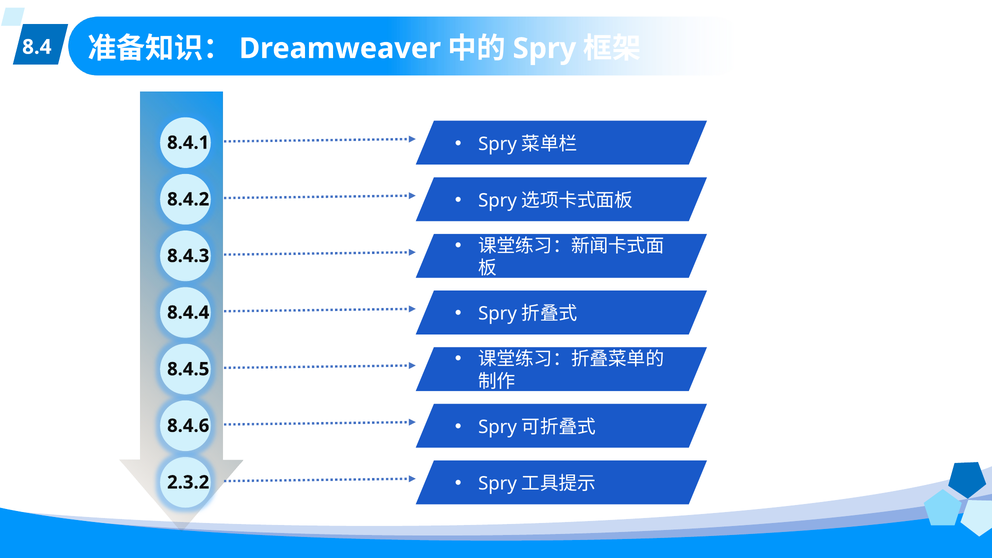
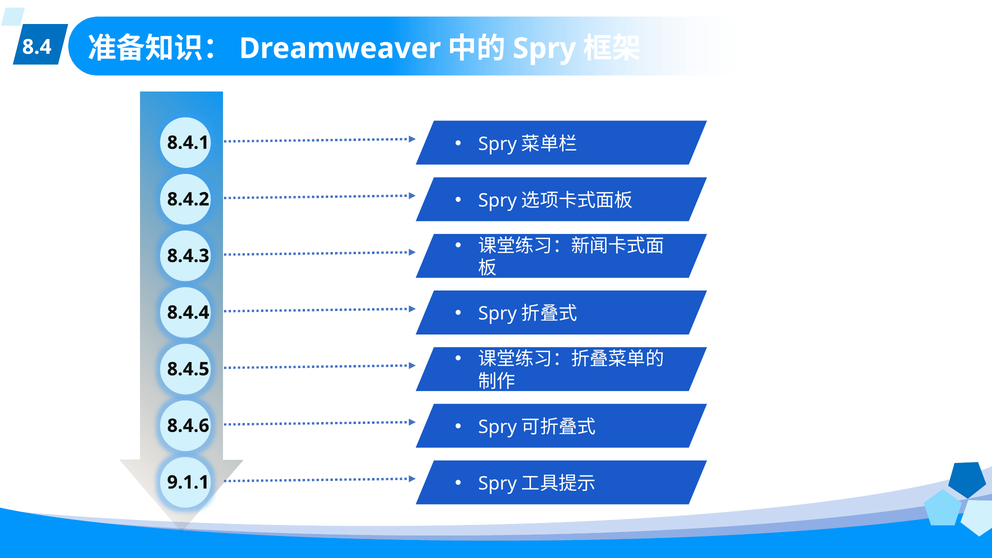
2.3.2: 2.3.2 -> 9.1.1 (188, 482)
